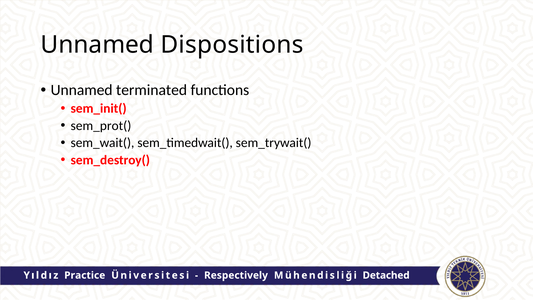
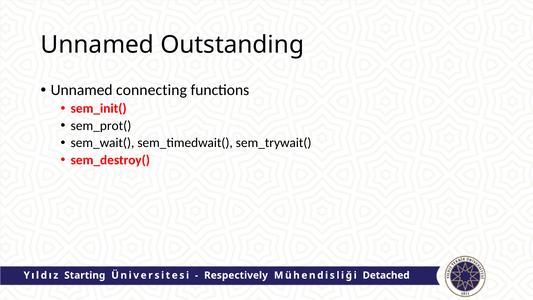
Dispositions: Dispositions -> Outstanding (232, 45)
terminated: terminated -> connecting (151, 90)
Practice: Practice -> Starting (85, 275)
